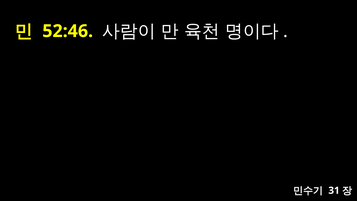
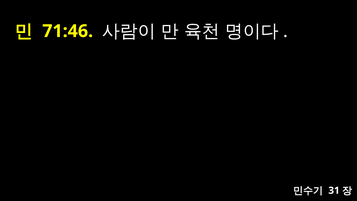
52:46: 52:46 -> 71:46 (68, 31)
